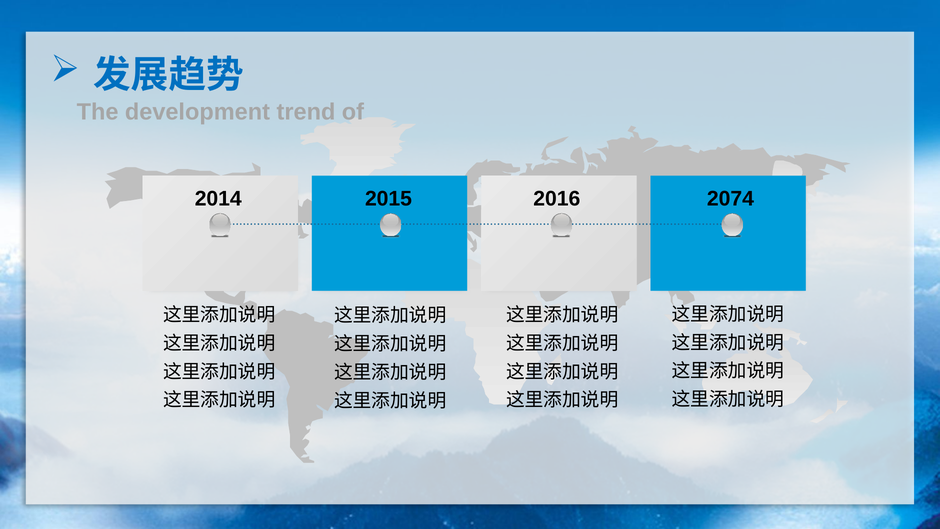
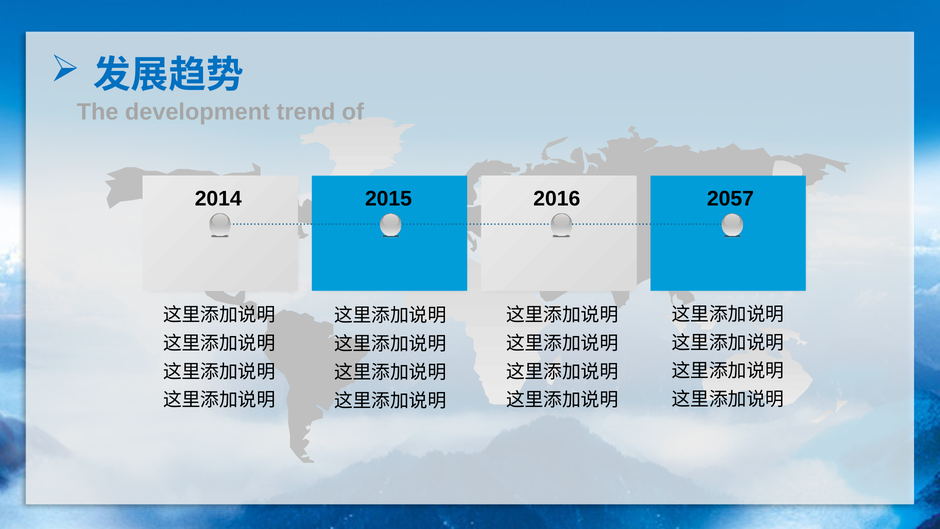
2074: 2074 -> 2057 (730, 199)
